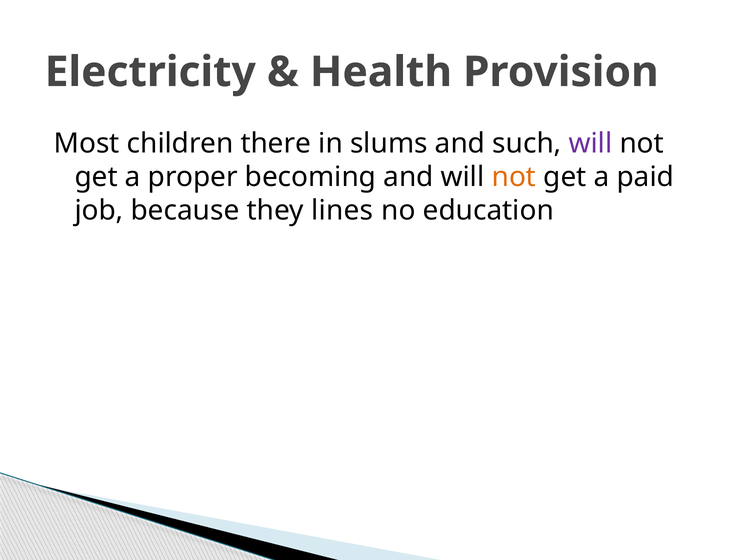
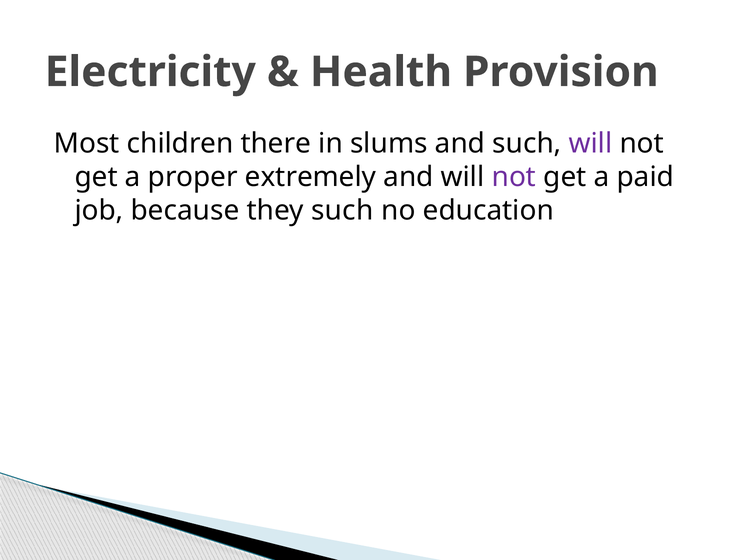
becoming: becoming -> extremely (311, 177)
not colour: orange -> purple (514, 177)
they lines: lines -> such (342, 211)
